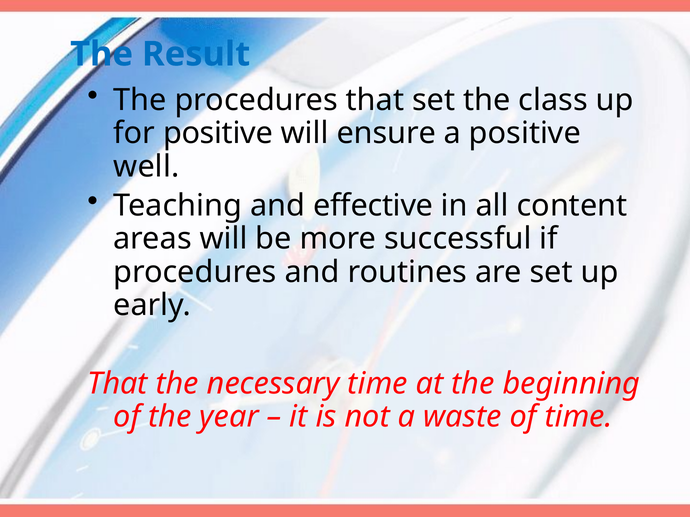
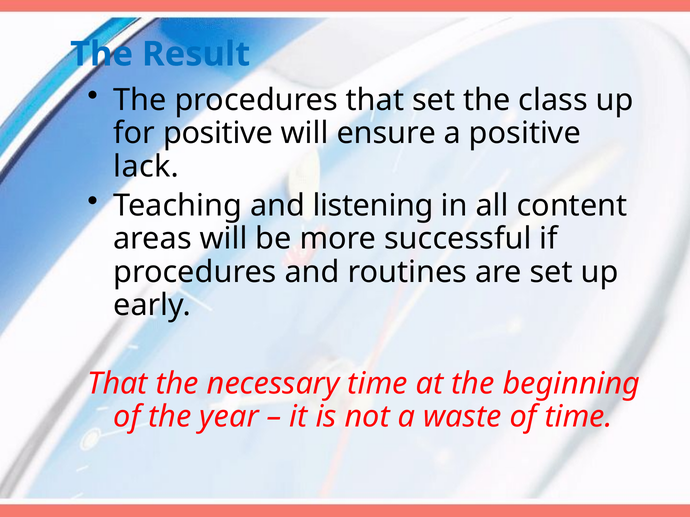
well: well -> lack (146, 167)
effective: effective -> listening (373, 206)
